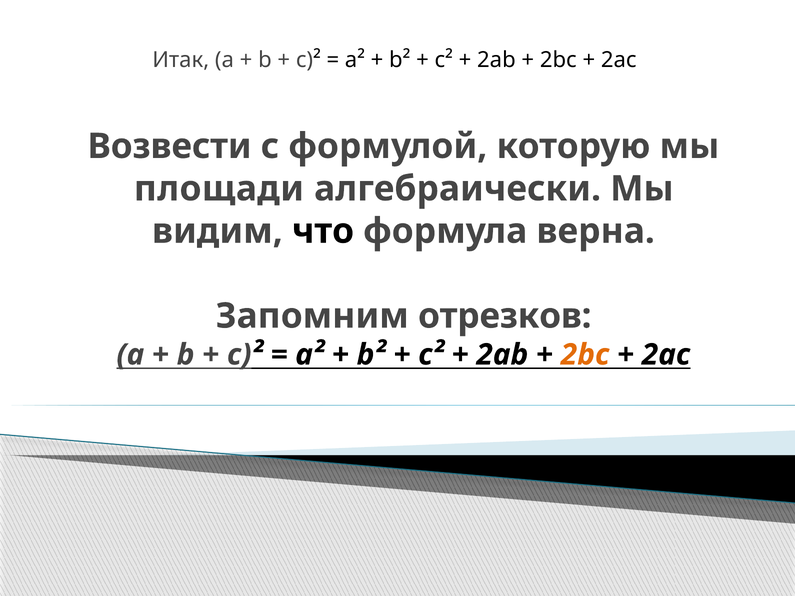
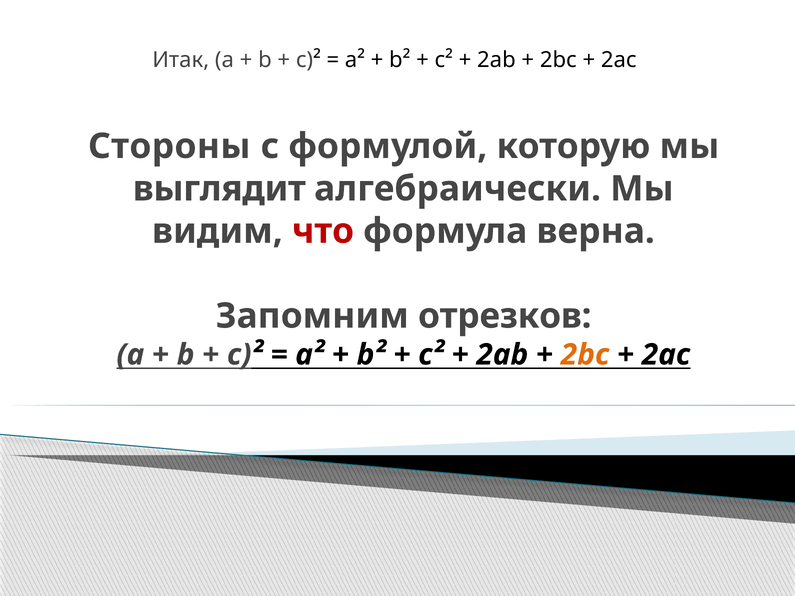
Возвести: Возвести -> Стороны (169, 146)
площади: площади -> выглядит (219, 189)
что colour: black -> red (323, 231)
